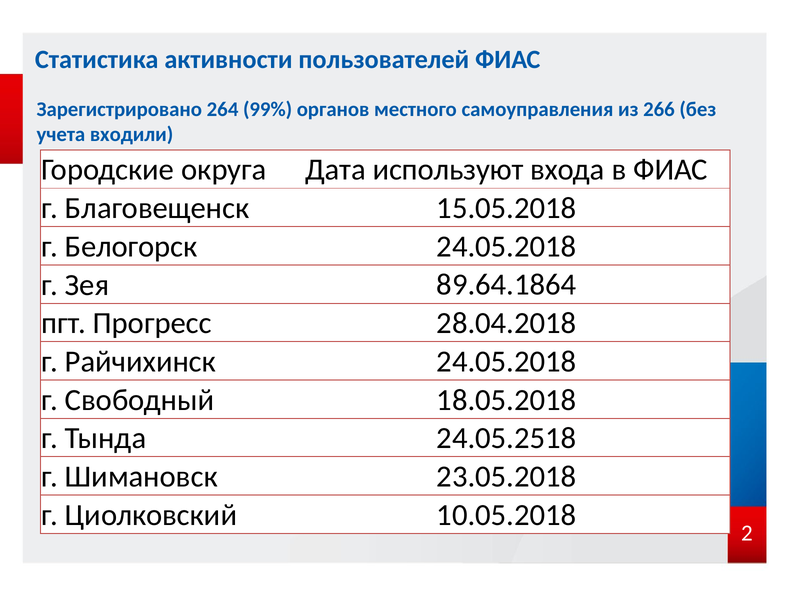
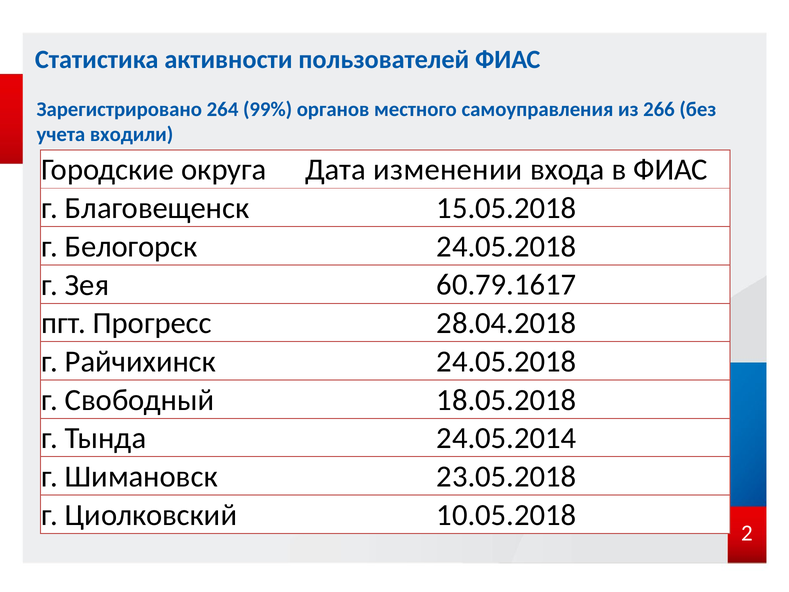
используют: используют -> изменении (448, 170)
89.64.1864: 89.64.1864 -> 60.79.1617 (506, 285)
24.05.2518: 24.05.2518 -> 24.05.2014 (506, 438)
